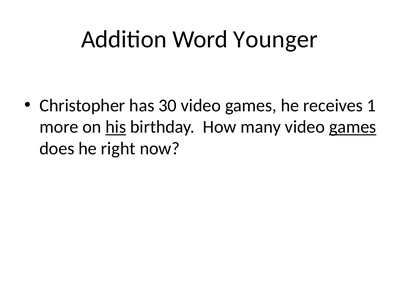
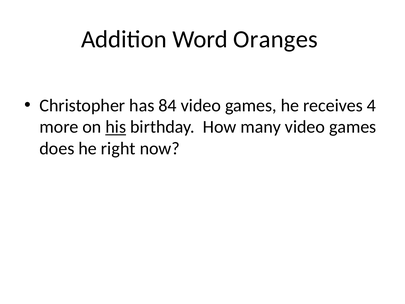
Younger: Younger -> Oranges (276, 39)
30: 30 -> 84 (168, 105)
1: 1 -> 4 (372, 105)
games underline: present -> none (353, 127)
